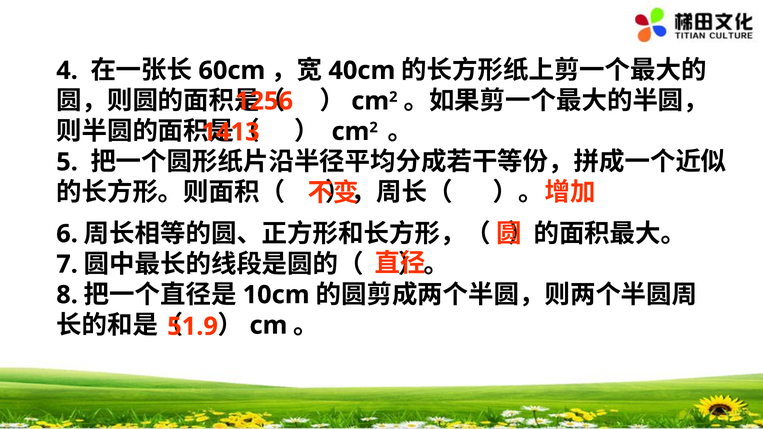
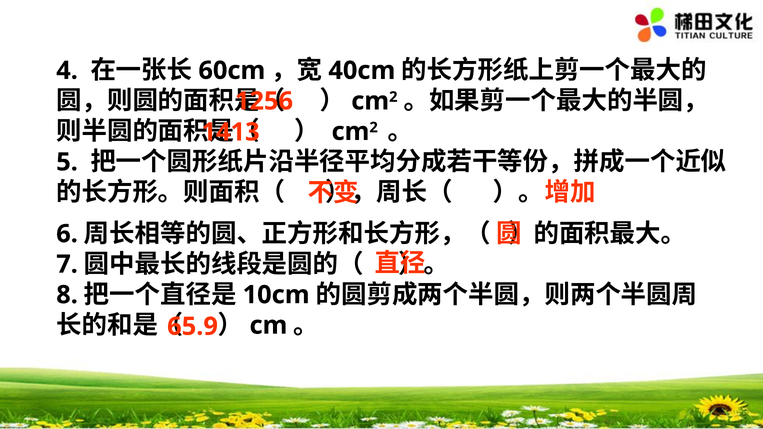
51.9: 51.9 -> 65.9 (193, 327)
